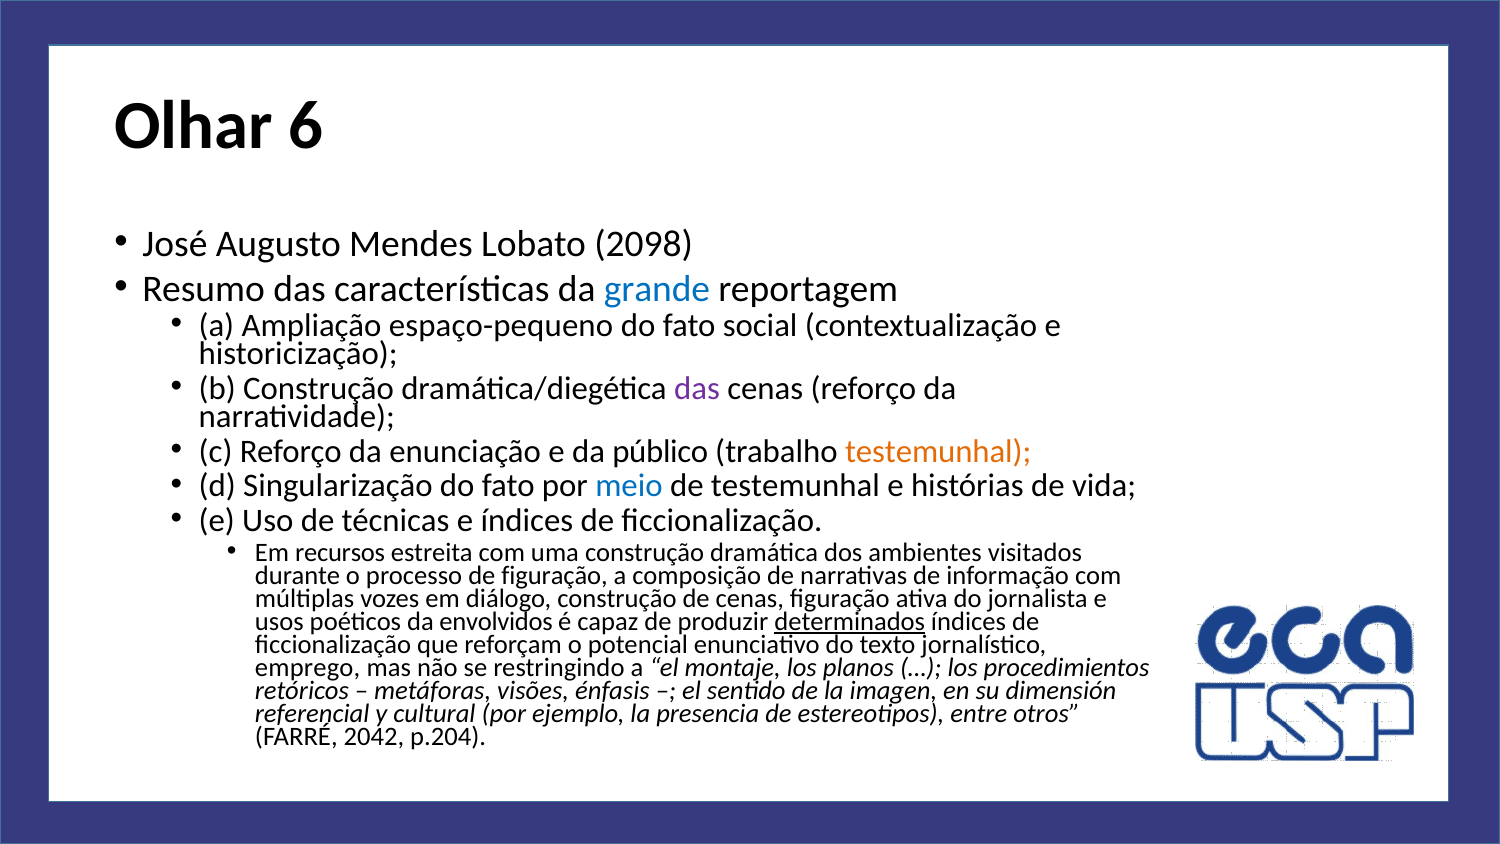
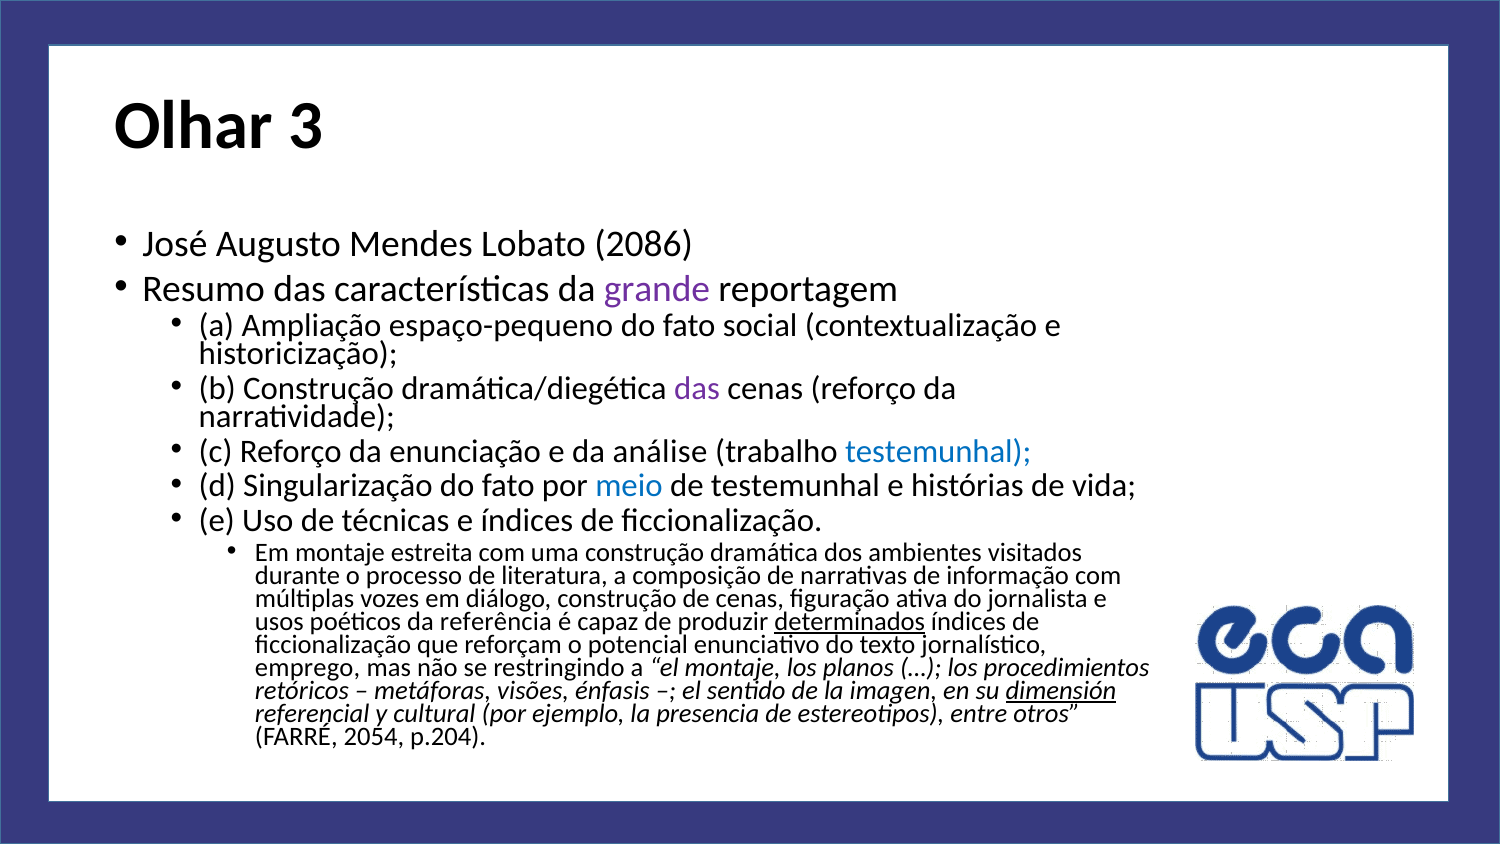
6: 6 -> 3 (306, 126)
2098: 2098 -> 2086 (644, 244)
grande colour: blue -> purple (657, 289)
público: público -> análise (660, 451)
testemunhal colour: orange -> blue (938, 451)
Em recursos: recursos -> montaje (340, 553)
de figuração: figuração -> literatura (555, 576)
envolvidos: envolvidos -> referência (496, 622)
dimensión underline: none -> present (1061, 690)
2042: 2042 -> 2054 (374, 736)
